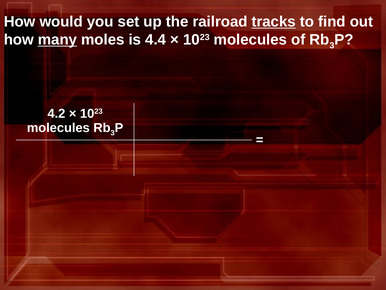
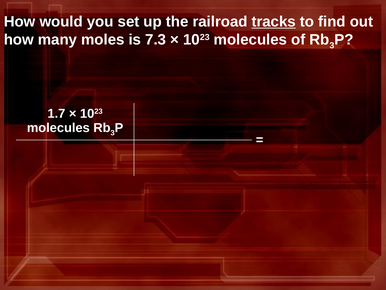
many underline: present -> none (57, 40)
4.4: 4.4 -> 7.3 (156, 40)
4.2: 4.2 -> 1.7 (56, 113)
